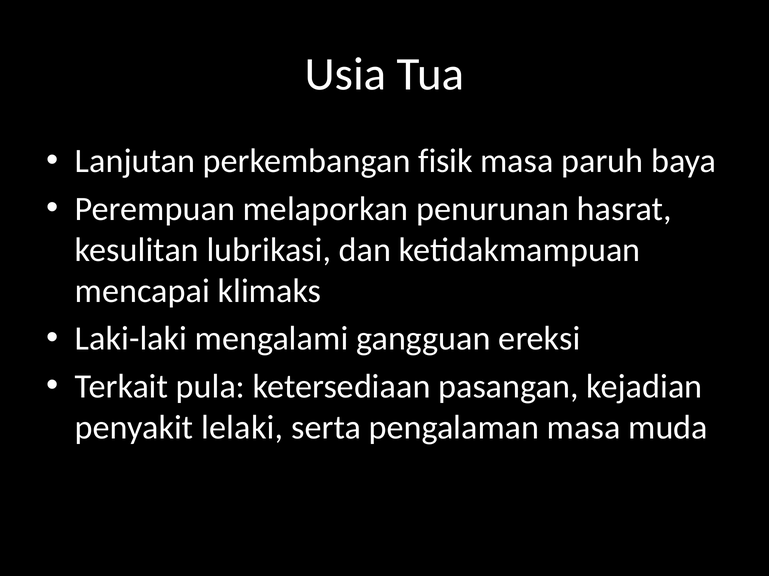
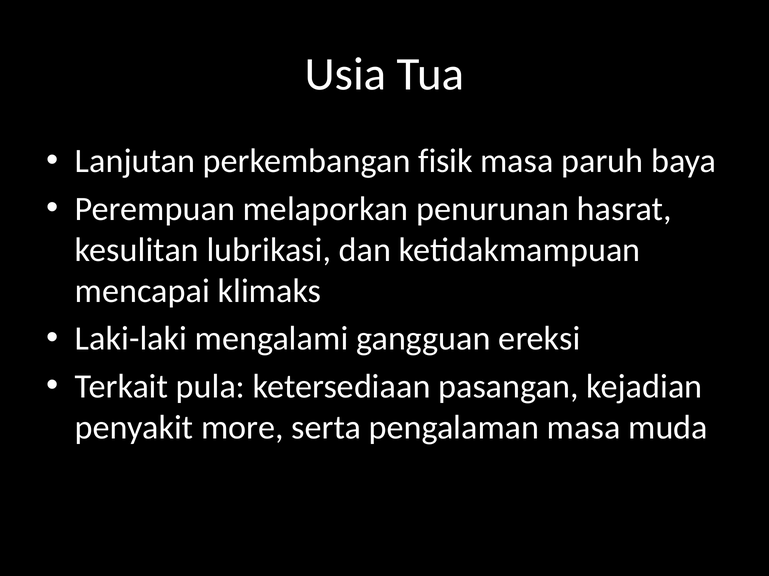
lelaki: lelaki -> more (242, 428)
